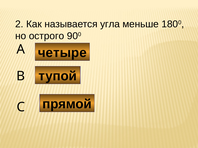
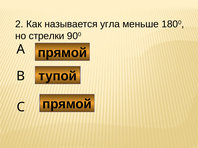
острого: острого -> стрелки (47, 36)
четыре: четыре -> прямой (62, 53)
